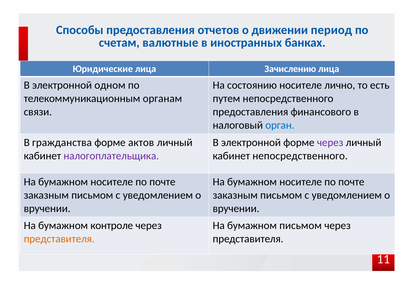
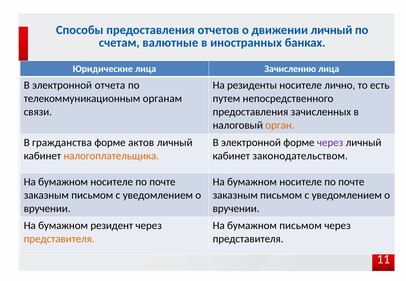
движении период: период -> личный (332, 30)
одном: одном -> отчета (110, 85)
состоянию: состоянию -> резиденты (252, 85)
финансового: финансового -> зачисленных (321, 112)
орган colour: blue -> orange (280, 125)
налогоплательщика colour: purple -> orange (111, 156)
кабинет непосредственного: непосредственного -> законодательством (300, 156)
контроле: контроле -> резидент (112, 226)
